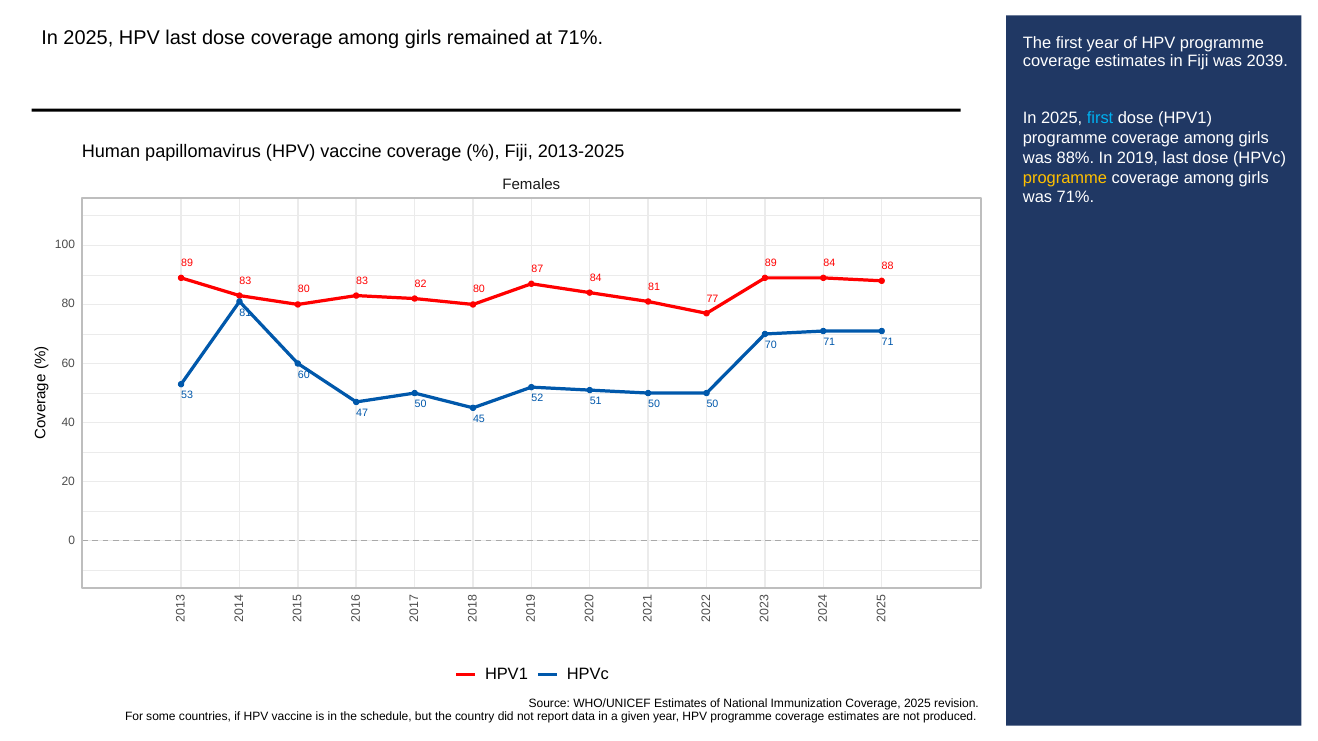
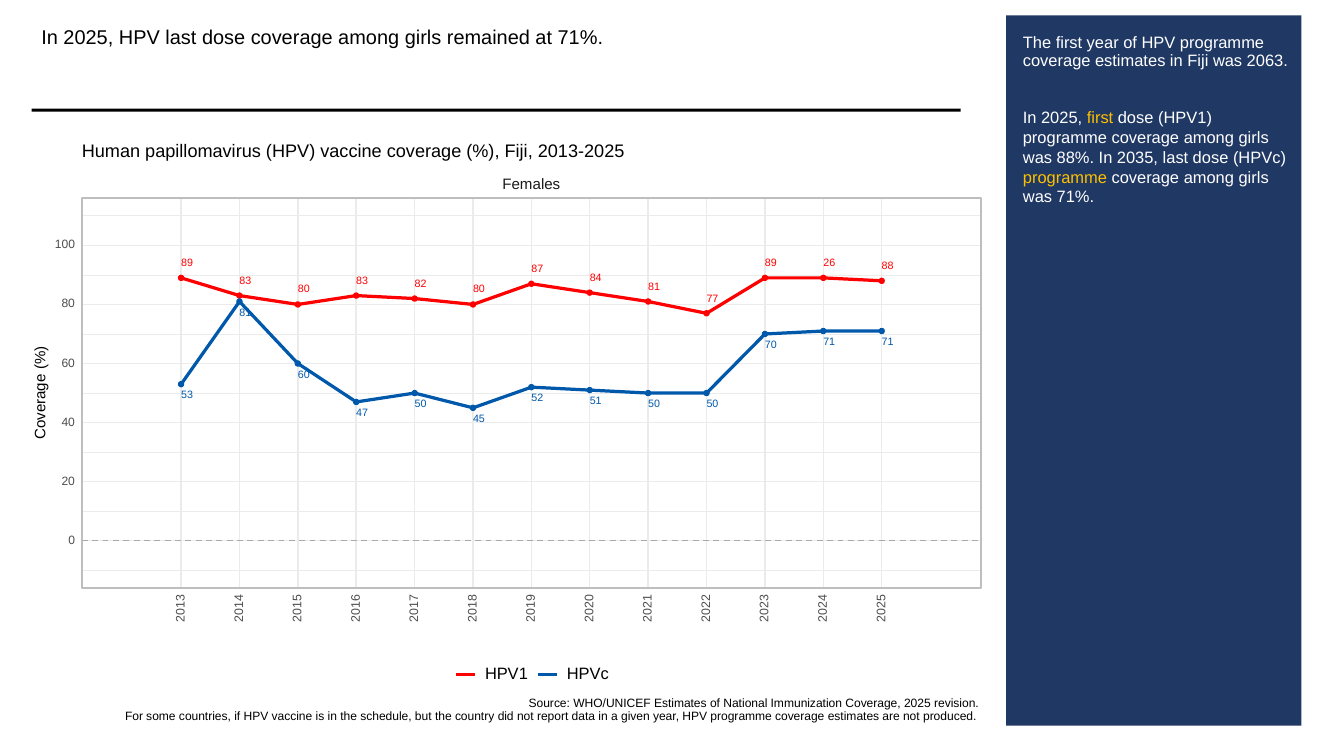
2039: 2039 -> 2063 (1267, 61)
first colour: light blue -> yellow (1100, 118)
2019: 2019 -> 2035 (1137, 158)
89 84: 84 -> 26 (829, 263)
